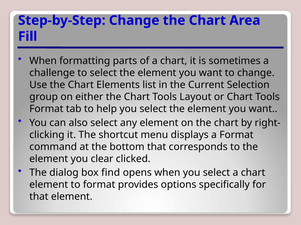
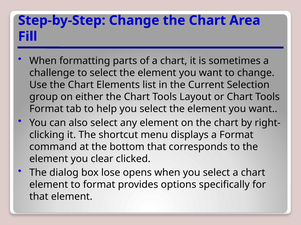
find: find -> lose (111, 173)
